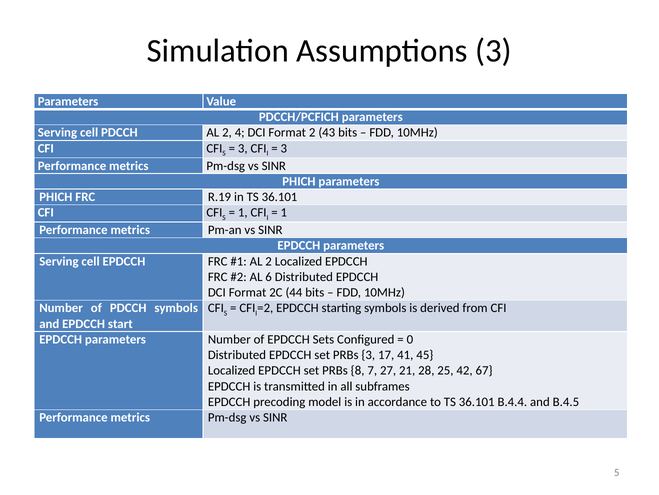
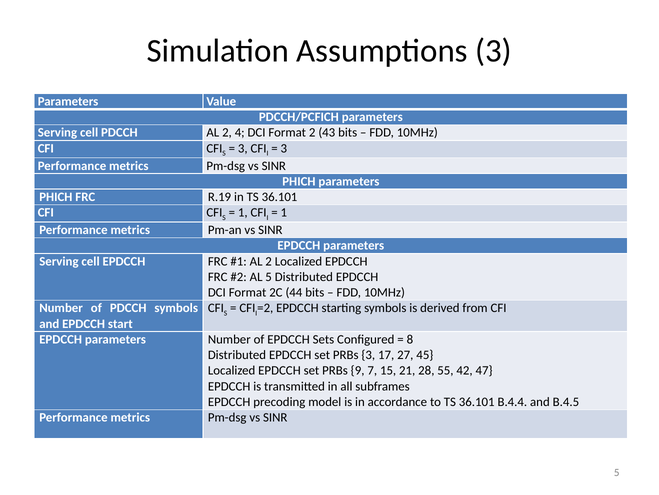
AL 6: 6 -> 5 (269, 277)
0: 0 -> 8 (410, 339)
41: 41 -> 27 (405, 355)
8: 8 -> 9 (358, 370)
27: 27 -> 15 (388, 370)
25: 25 -> 55 (445, 370)
67: 67 -> 47 (484, 370)
